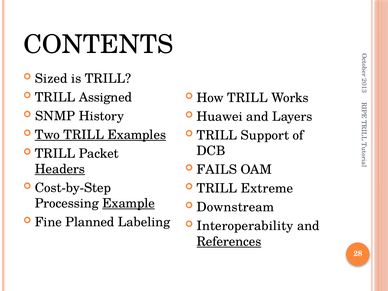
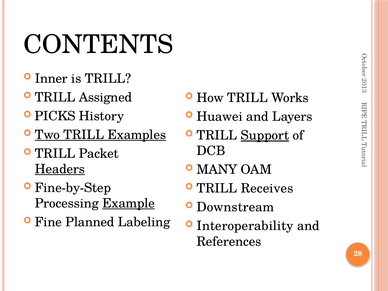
Sized: Sized -> Inner (51, 79)
SNMP: SNMP -> PICKS (55, 116)
Support underline: none -> present (265, 135)
FAILS: FAILS -> MANY (217, 170)
Cost-by-Step: Cost-by-Step -> Fine-by-Step (73, 188)
Extreme: Extreme -> Receives (267, 188)
References underline: present -> none (229, 241)
